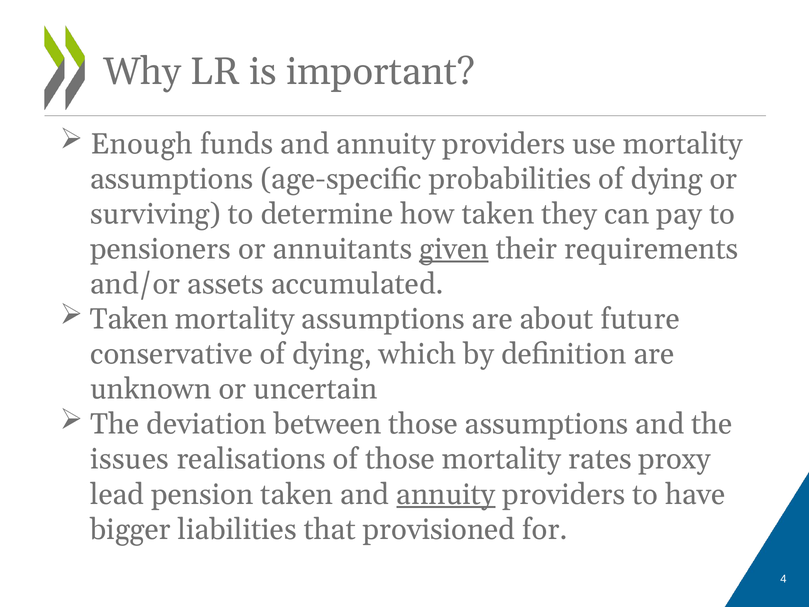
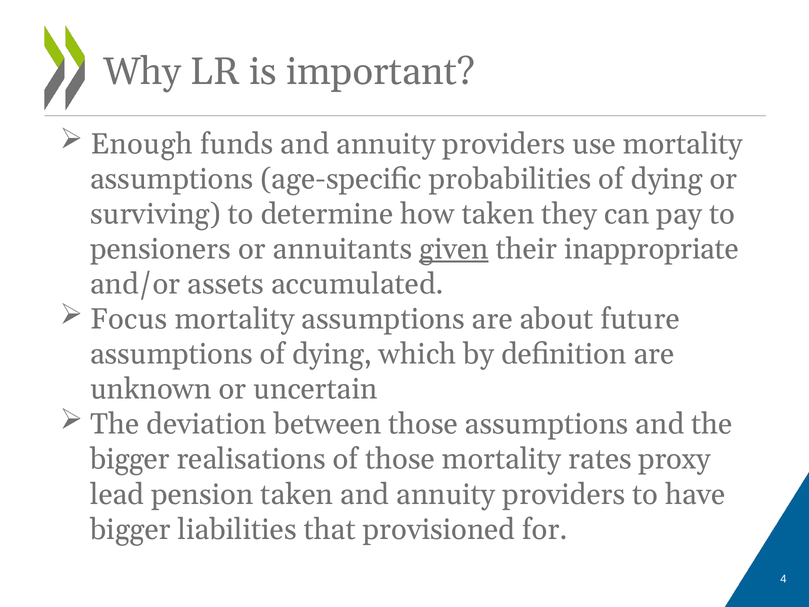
requirements: requirements -> inappropriate (652, 249)
Taken: Taken -> Focus (129, 319)
conservative: conservative -> assumptions (172, 354)
issues: issues -> bigger (130, 459)
annuity underline: present -> none (446, 494)
